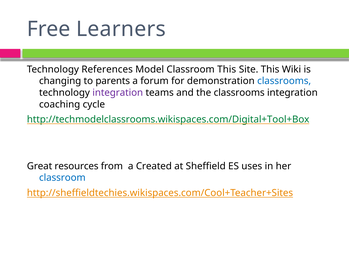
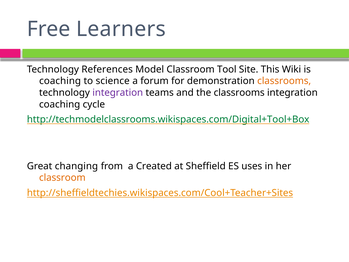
Classroom This: This -> Tool (227, 69)
changing: changing -> coaching (60, 81)
parents: parents -> science (113, 81)
classrooms colour: blue -> orange (284, 81)
resources: resources -> changing (76, 166)
classroom colour: blue -> orange (62, 178)
